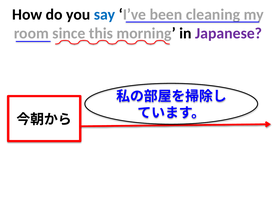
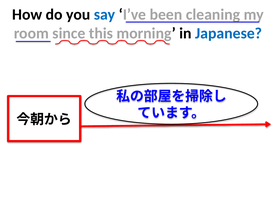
Japanese colour: purple -> blue (229, 33)
